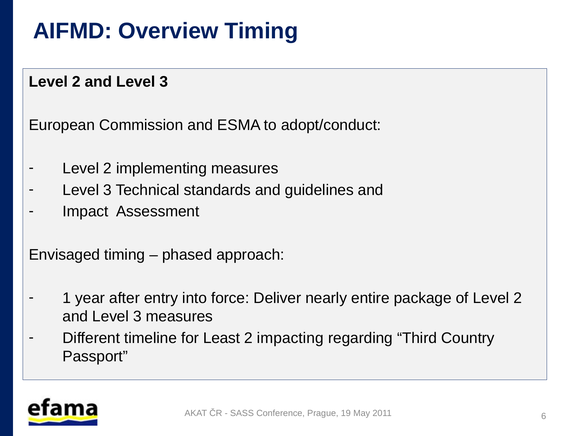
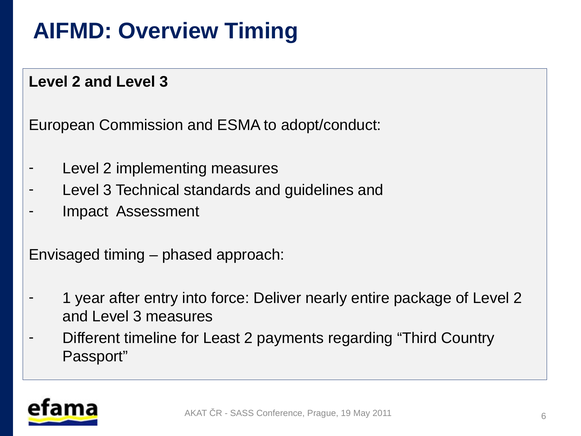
impacting: impacting -> payments (290, 338)
